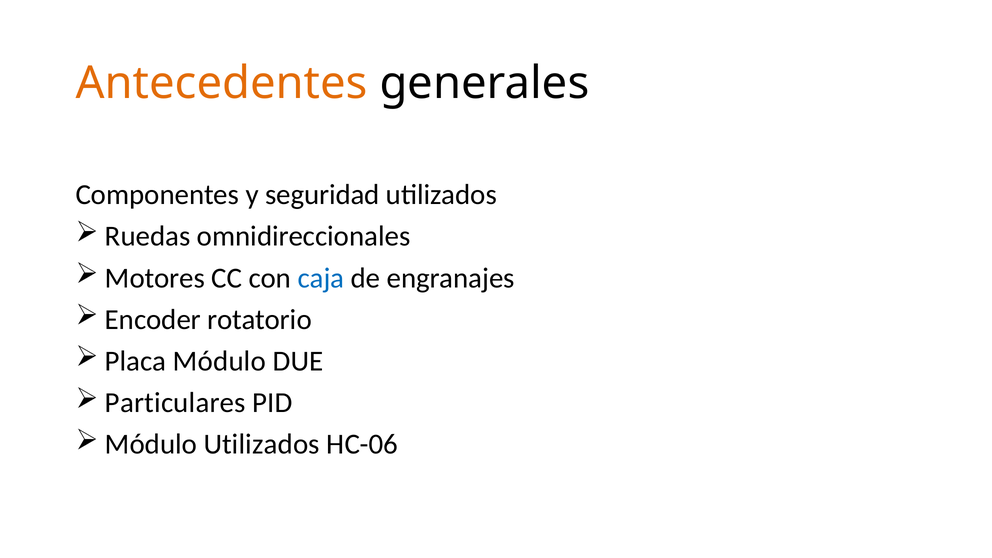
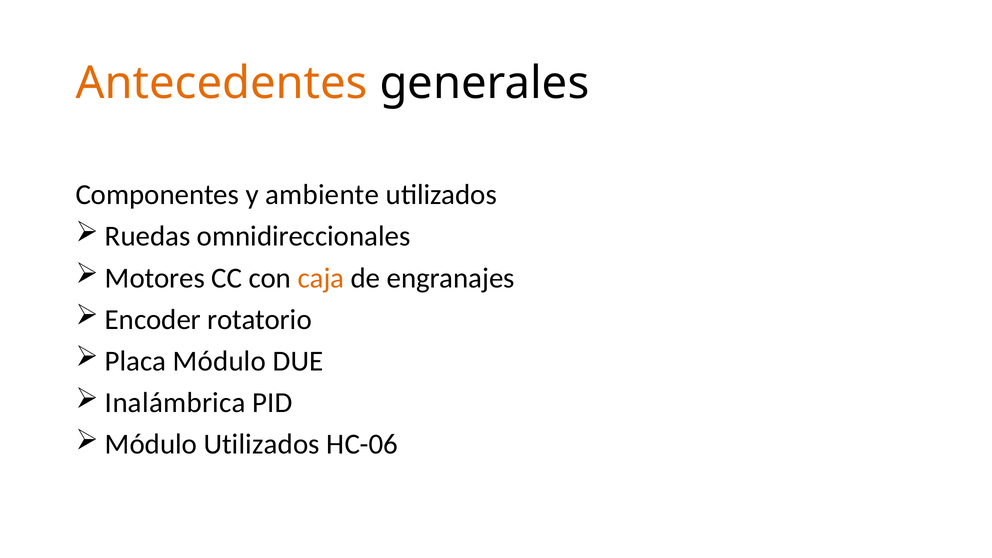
seguridad: seguridad -> ambiente (322, 195)
caja colour: blue -> orange (321, 278)
Particulares: Particulares -> Inalámbrica (175, 403)
